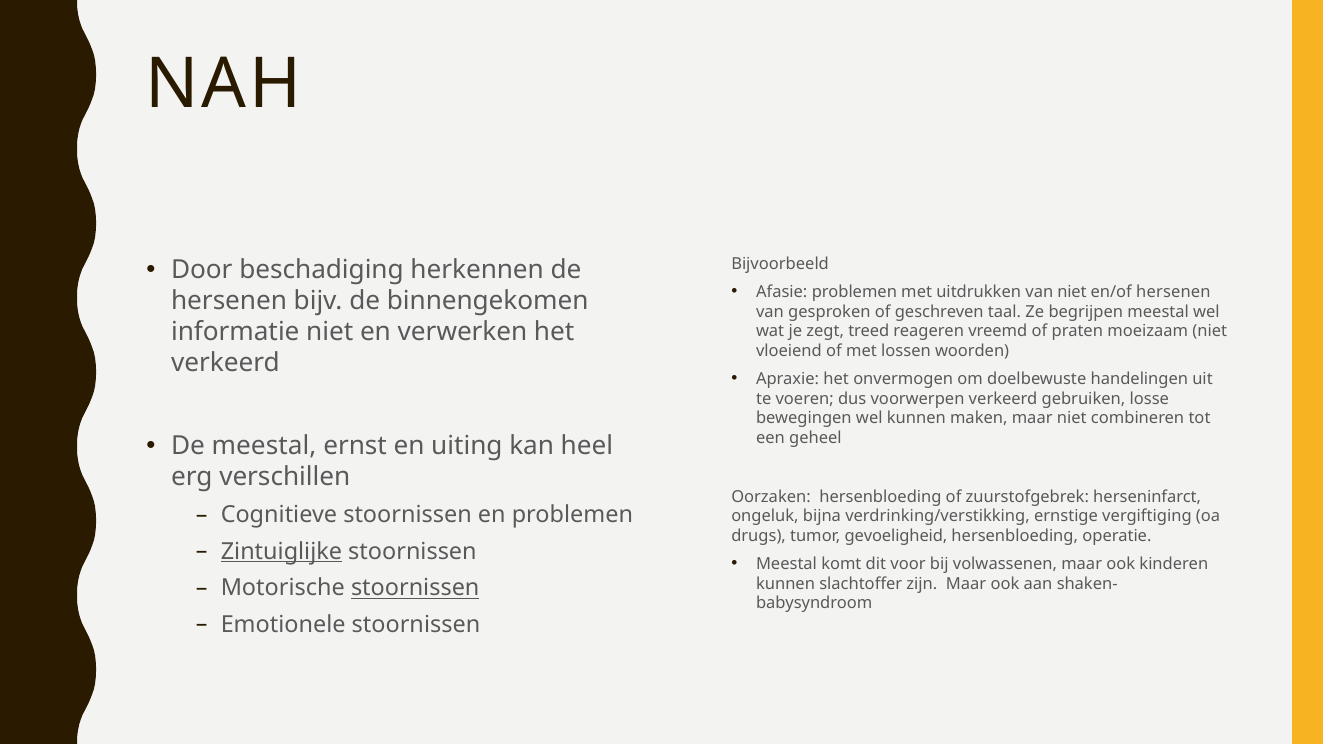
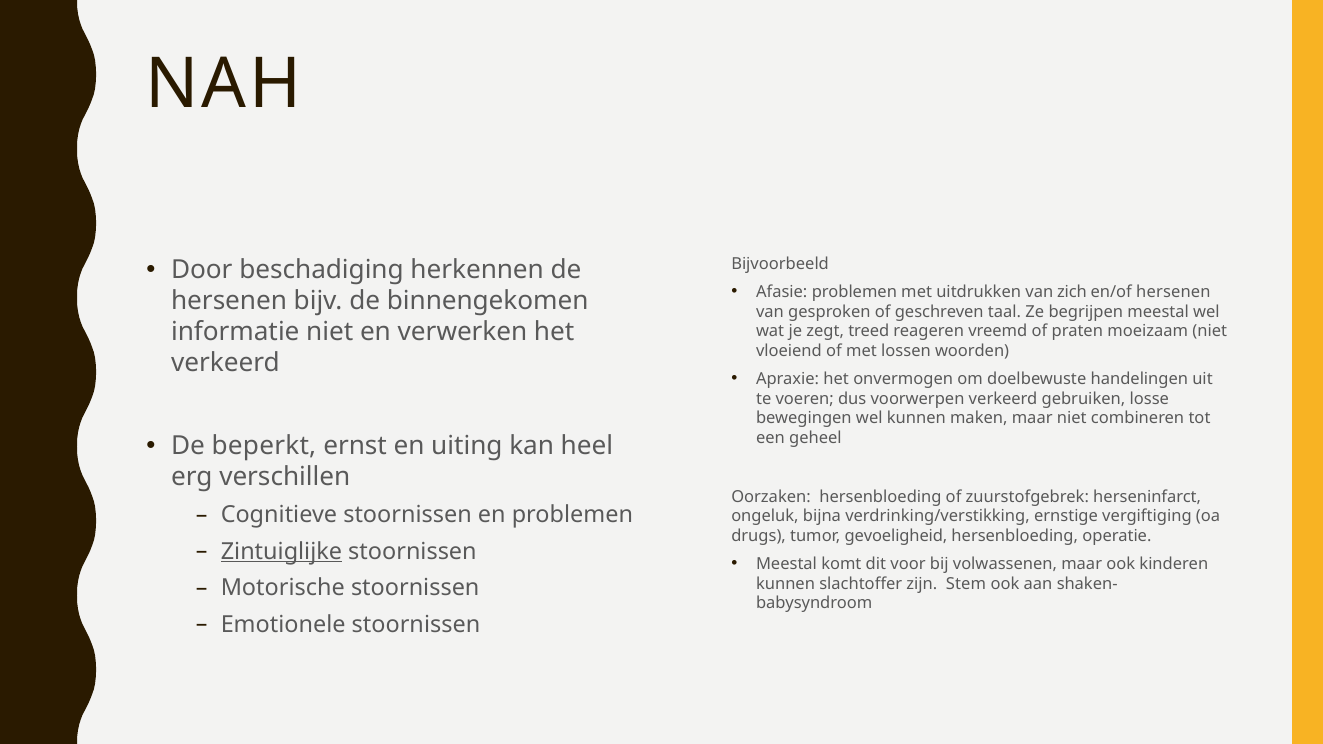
van niet: niet -> zich (1072, 292)
De meestal: meestal -> beperkt (264, 446)
zijn Maar: Maar -> Stem (966, 584)
stoornissen underline: present -> none (415, 588)
